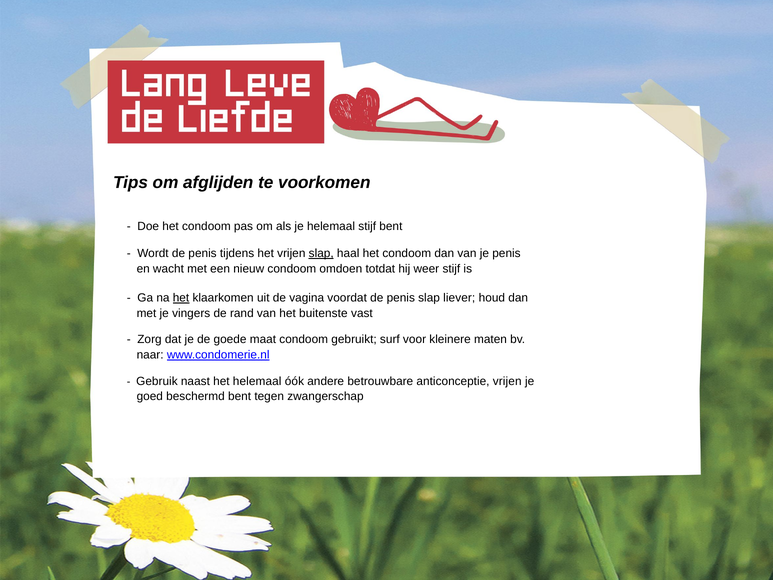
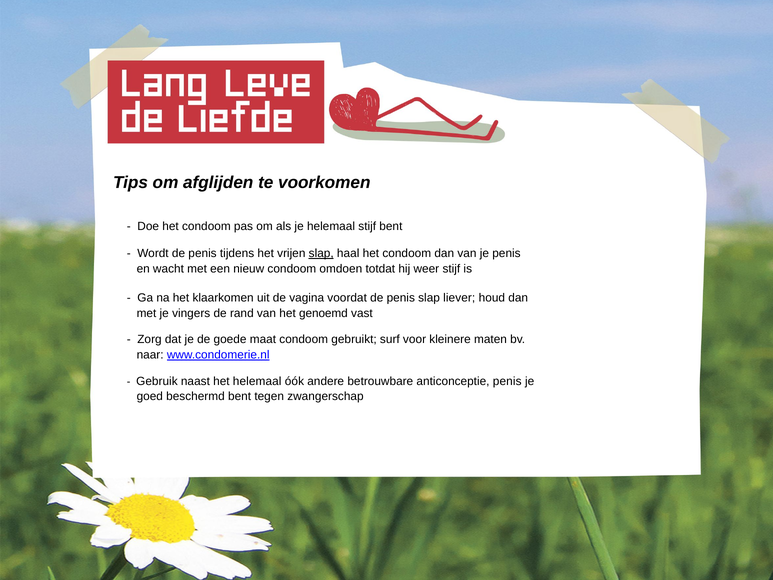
het underline: present -> none (181, 298)
buitenste: buitenste -> genoemd (323, 313)
anticonceptie vrijen: vrijen -> penis (507, 381)
